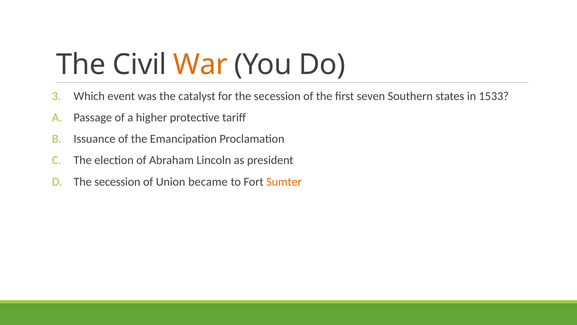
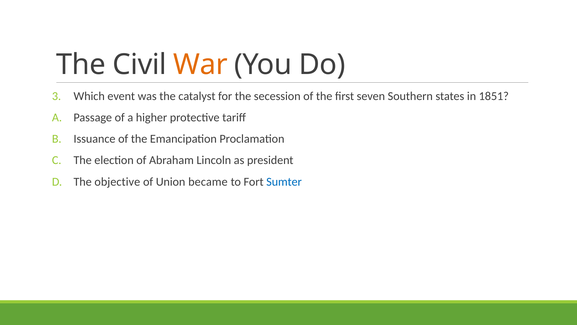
1533: 1533 -> 1851 (494, 96)
secession: secession -> objective (117, 182)
Sumter colour: orange -> blue (284, 182)
